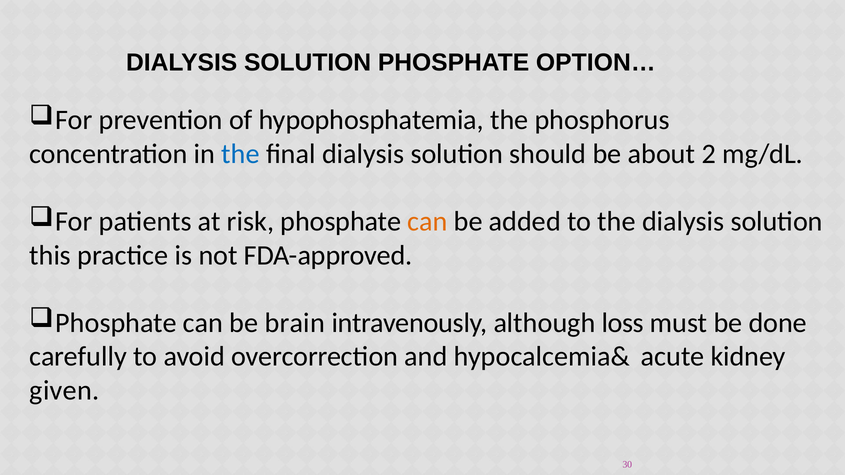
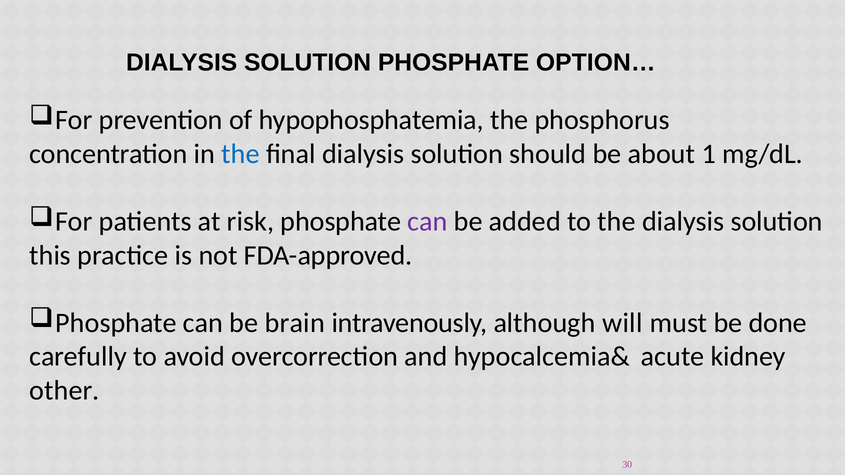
2: 2 -> 1 (709, 154)
can colour: orange -> purple (427, 222)
loss: loss -> will (622, 323)
given: given -> other (64, 391)
